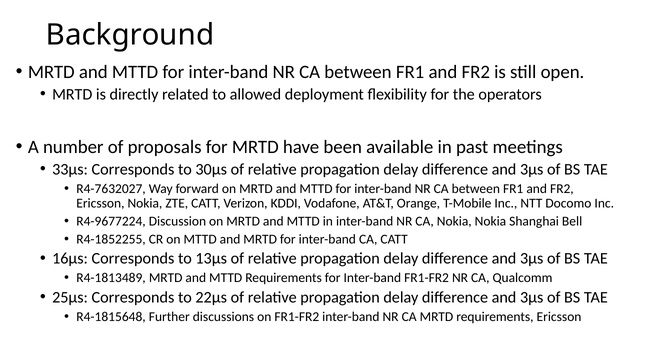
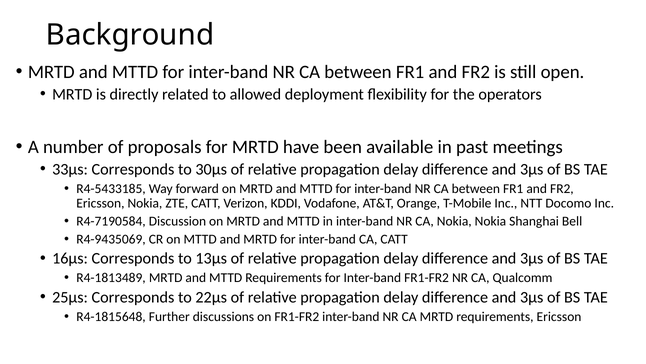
R4-7632027: R4-7632027 -> R4-5433185 (111, 188)
R4-9677224: R4-9677224 -> R4-7190584 (111, 221)
R4-1852255: R4-1852255 -> R4-9435069 (111, 239)
